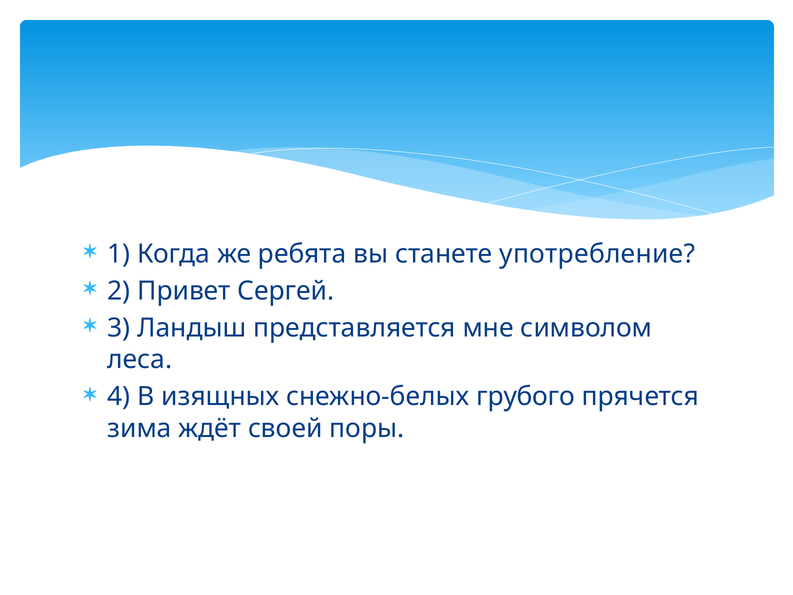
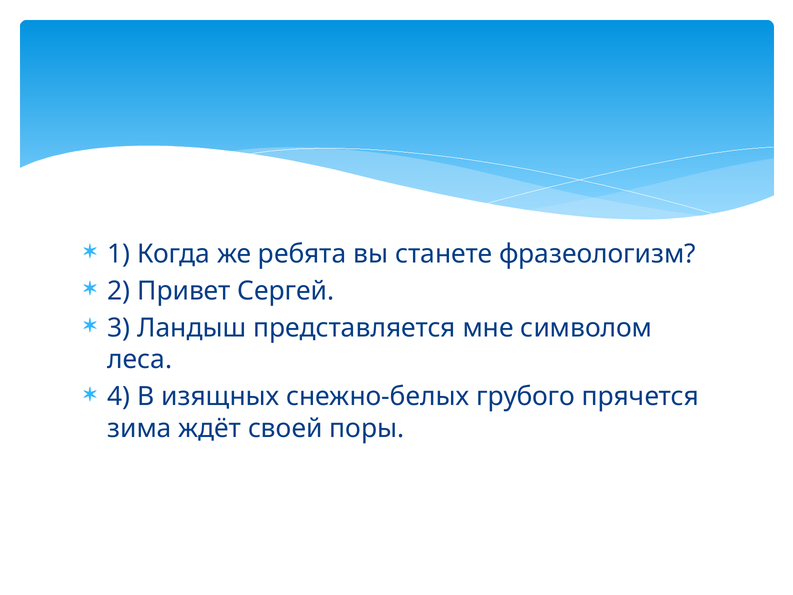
употребление: употребление -> фразеологизм (597, 254)
